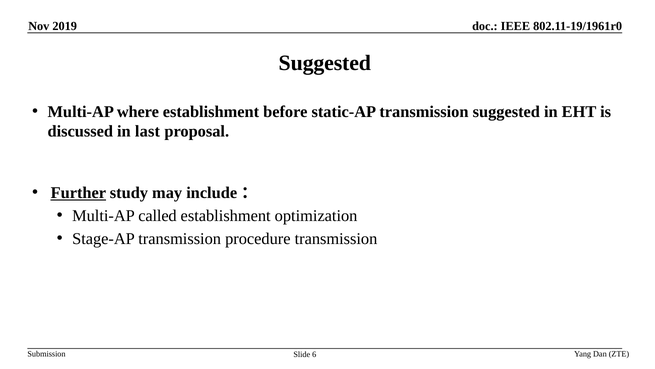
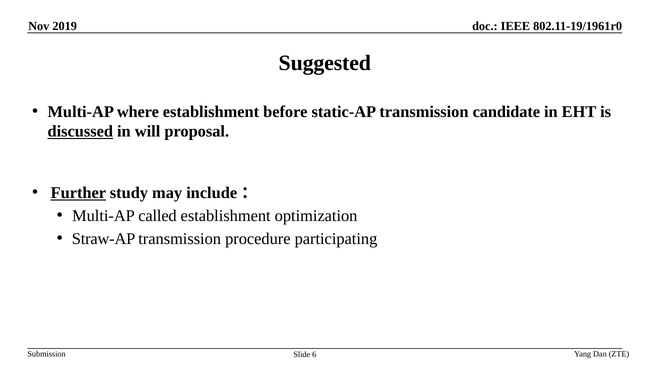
transmission suggested: suggested -> candidate (506, 112)
discussed underline: none -> present (80, 131)
last: last -> will (148, 131)
Stage-AP: Stage-AP -> Straw-AP (104, 238)
procedure transmission: transmission -> participating (336, 238)
